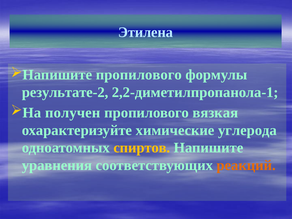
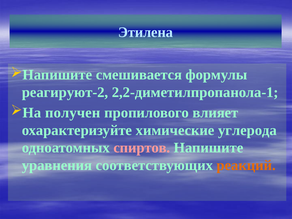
Напишите пропилового: пропилового -> смешивается (139, 75)
результате-2: результате-2 -> реагируют-2 (65, 92)
вязкая: вязкая -> влияет (215, 113)
спиртов colour: yellow -> pink (142, 148)
